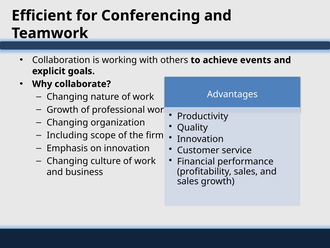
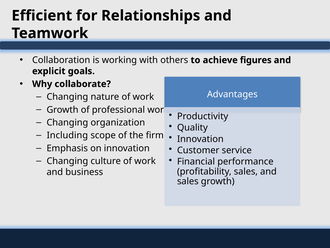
Conferencing: Conferencing -> Relationships (151, 16)
events: events -> figures (256, 60)
